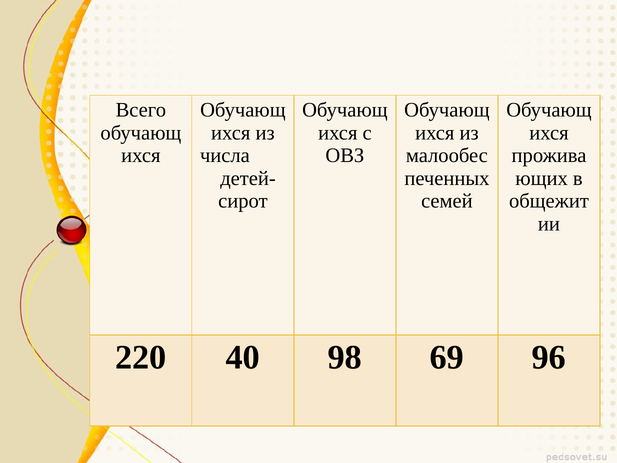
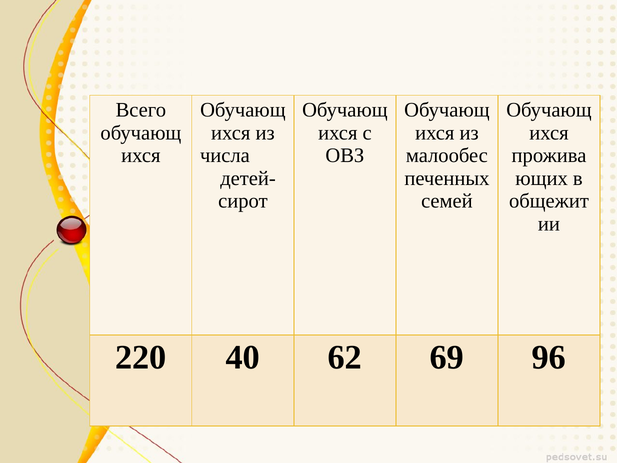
98: 98 -> 62 (345, 357)
